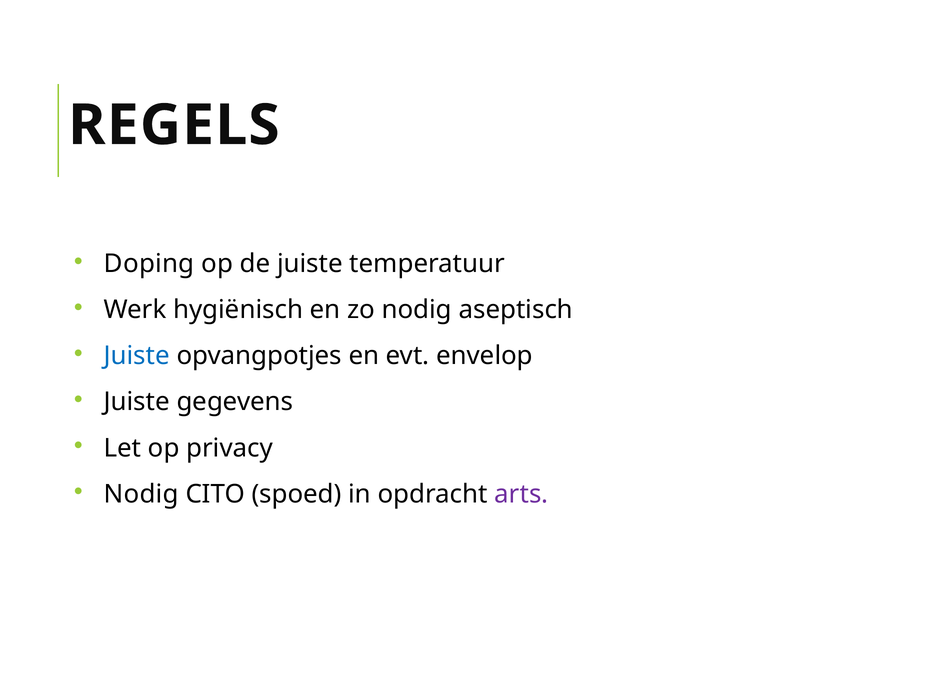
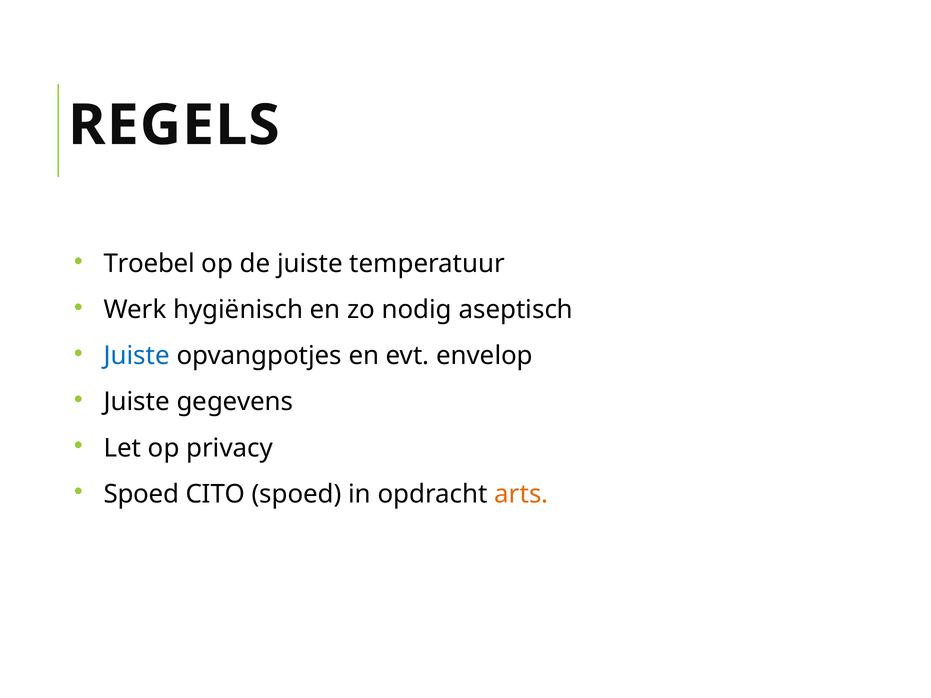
Doping: Doping -> Troebel (149, 264)
Nodig: Nodig -> Spoed (141, 494)
arts colour: purple -> orange (521, 494)
